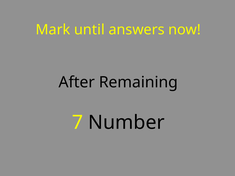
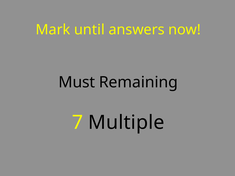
After: After -> Must (77, 82)
Number: Number -> Multiple (126, 123)
